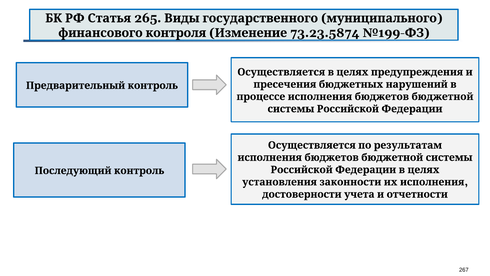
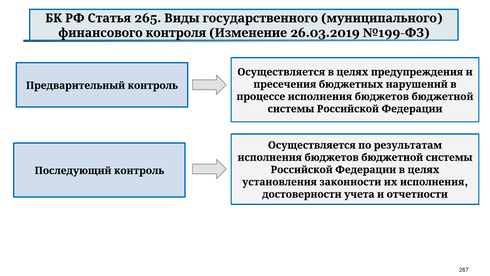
73.23.5874: 73.23.5874 -> 26.03.2019 (325, 33)
